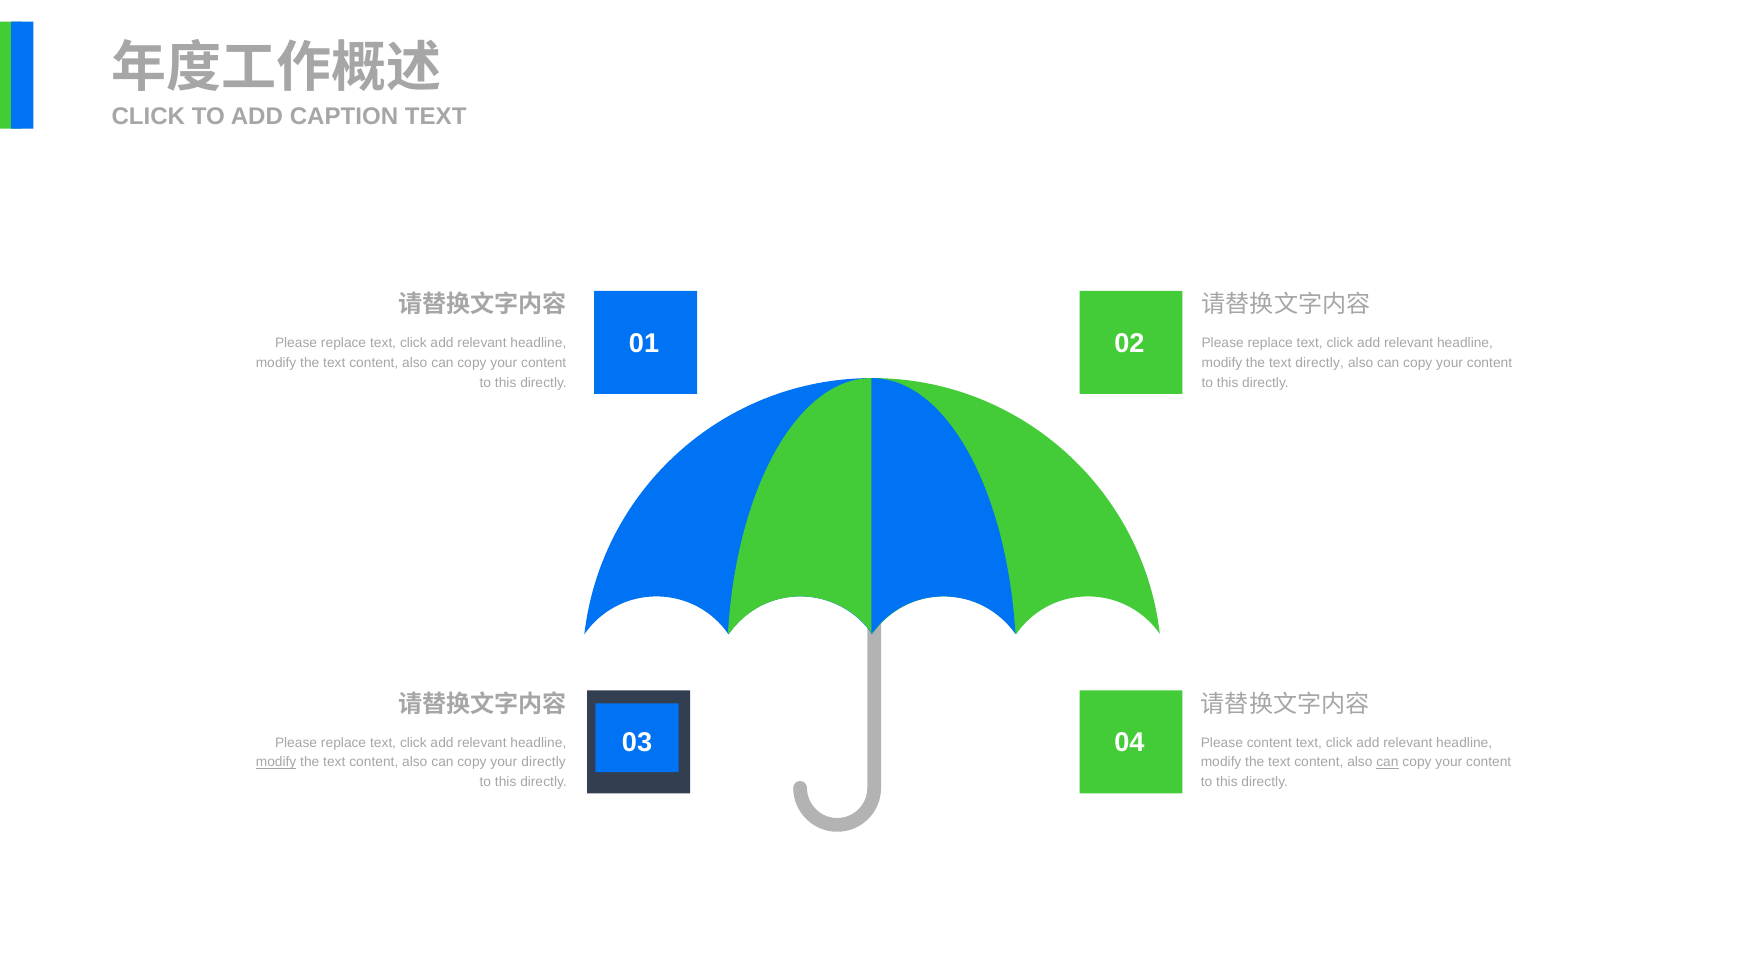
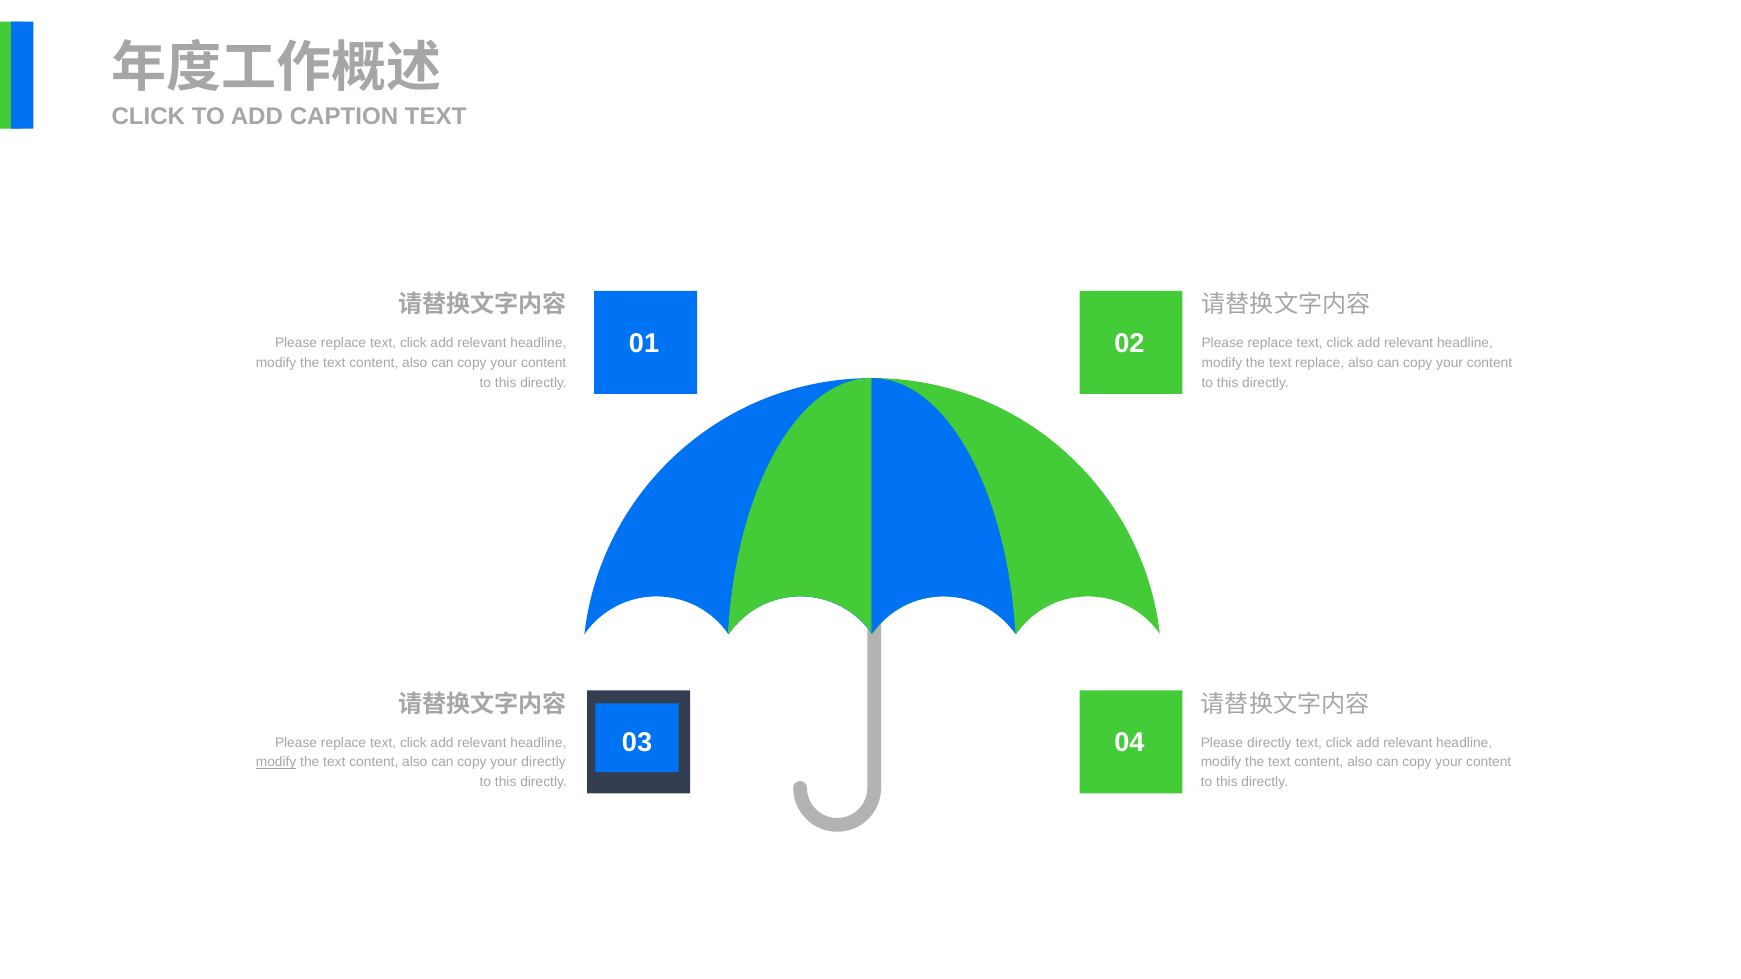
text directly: directly -> replace (1320, 363)
Please content: content -> directly (1269, 743)
can underline: present -> none (1387, 763)
